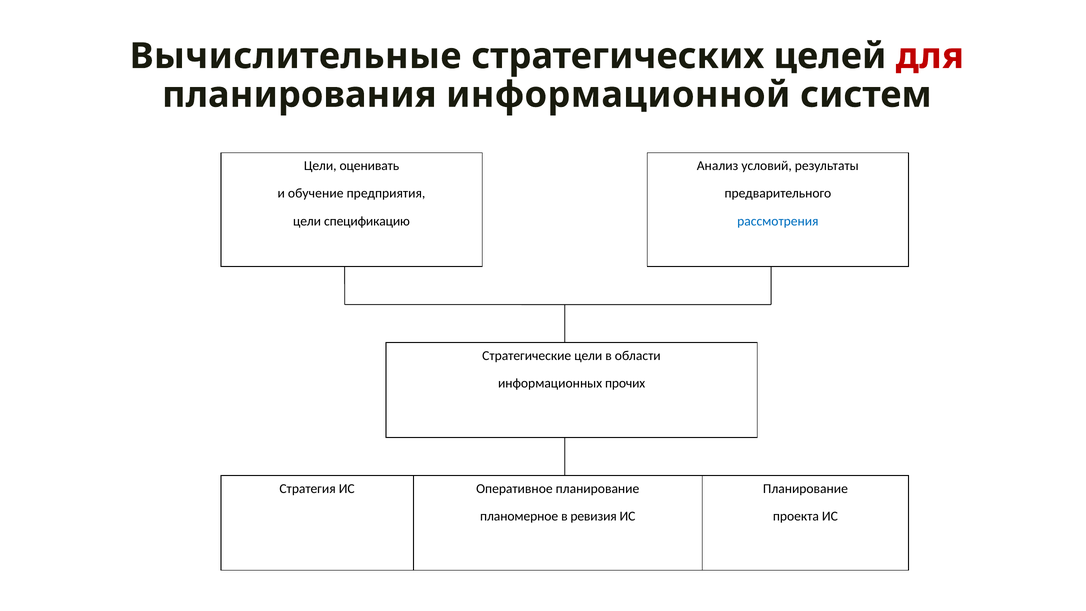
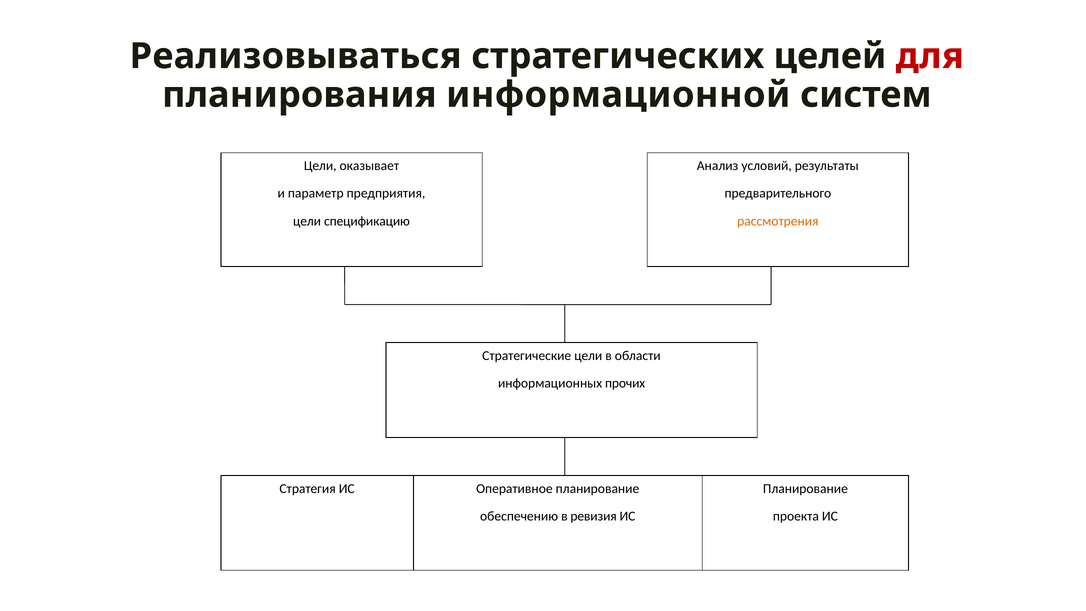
Вычислительные: Вычислительные -> Реализовываться (296, 56)
оценивать: оценивать -> оказывает (369, 166)
обучение: обучение -> параметр (316, 193)
рассмотрения colour: blue -> orange (778, 221)
планомерное: планомерное -> обеспечению (519, 516)
